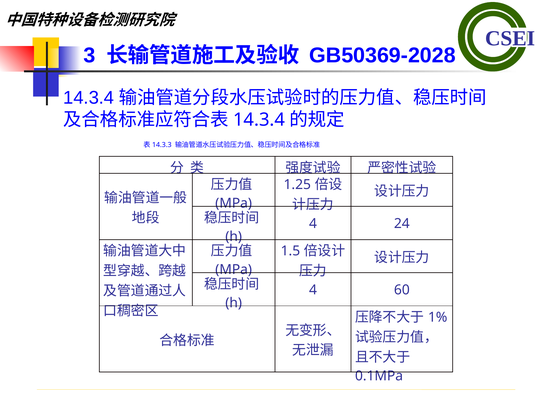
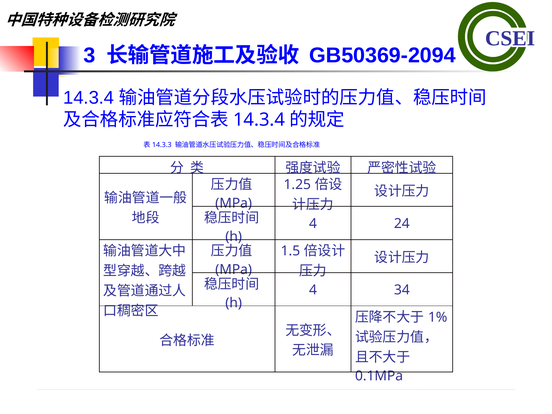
GB50369-2028: GB50369-2028 -> GB50369-2094 (382, 56)
60: 60 -> 34 (402, 290)
